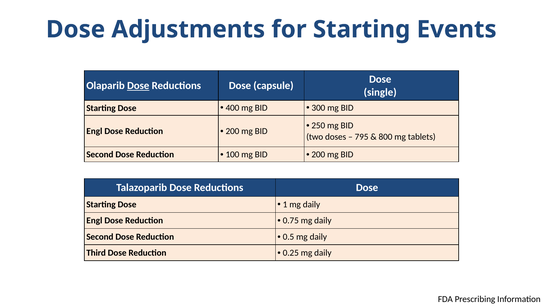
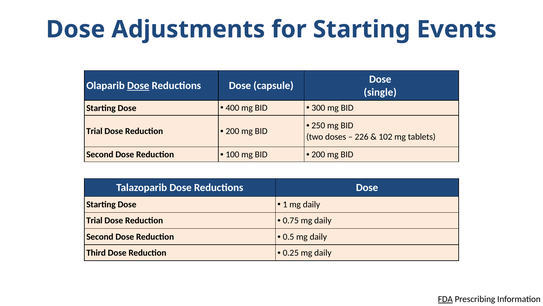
Engl: Engl -> Trial (94, 131)
795: 795 -> 226 (362, 136)
800: 800 -> 102 (386, 136)
Engl: Engl -> Trial (94, 220)
FDA underline: none -> present (445, 299)
